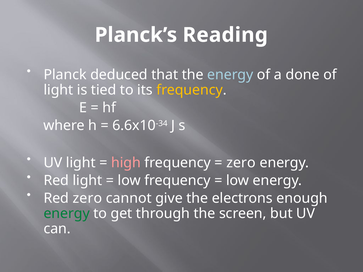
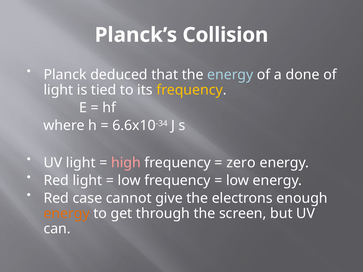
Reading: Reading -> Collision (225, 35)
Red zero: zero -> case (87, 199)
energy colour: green -> orange (67, 214)
